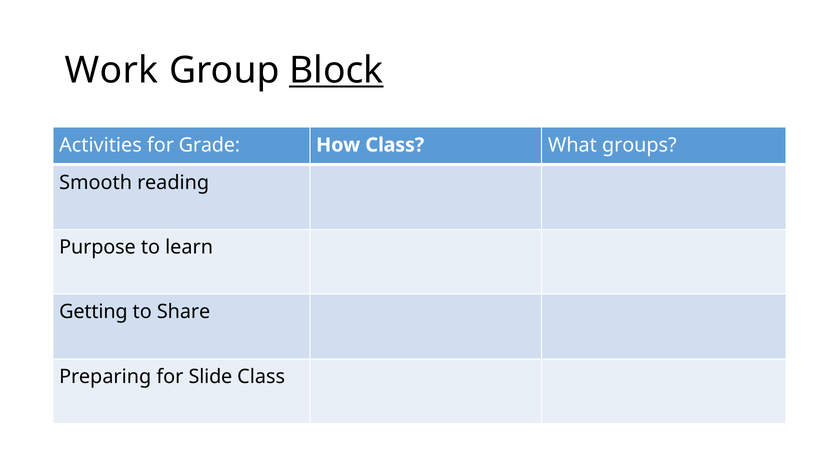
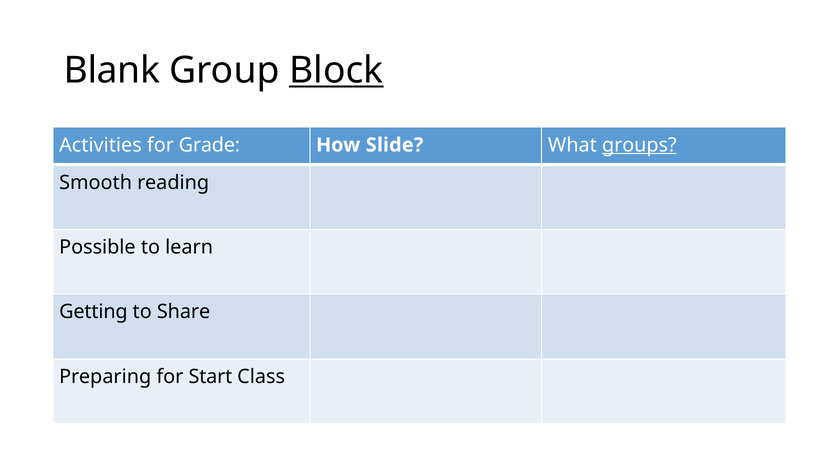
Work: Work -> Blank (112, 71)
How Class: Class -> Slide (395, 145)
groups underline: none -> present (639, 145)
Purpose: Purpose -> Possible (97, 247)
Slide: Slide -> Start (210, 377)
